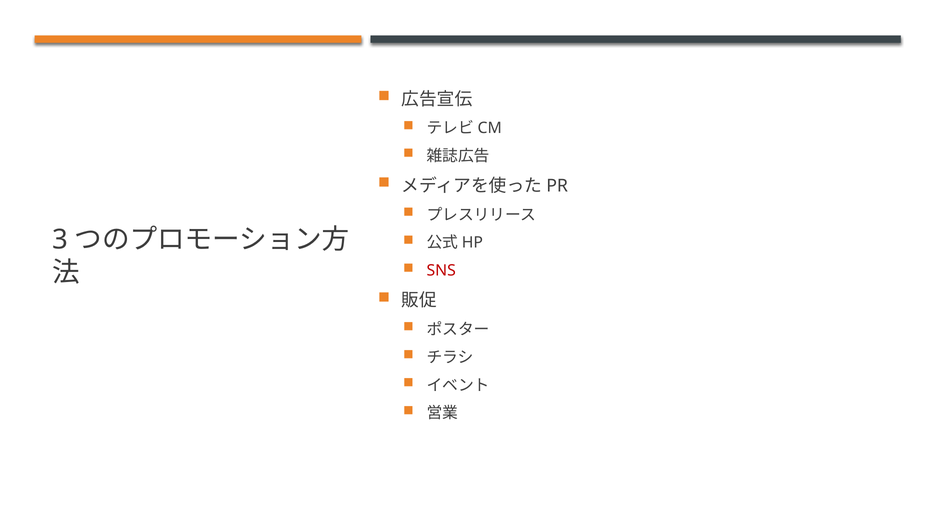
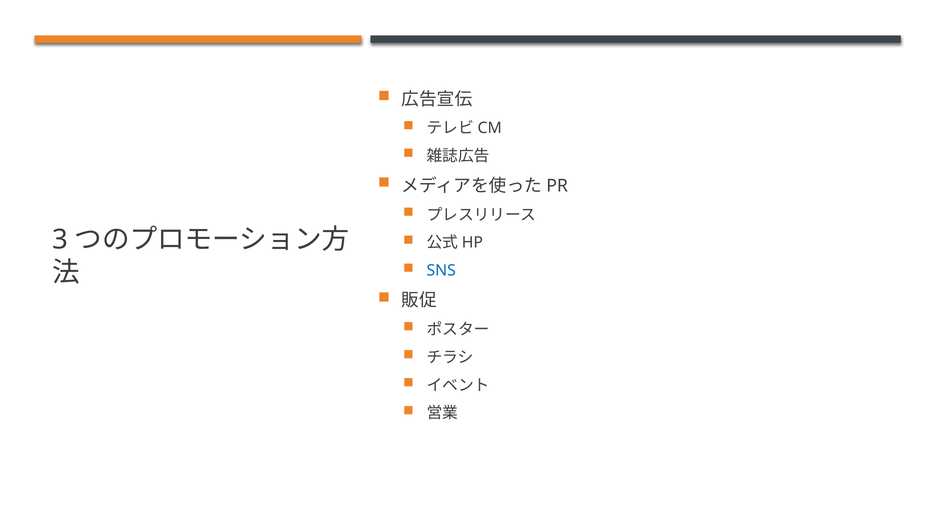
SNS colour: red -> blue (441, 271)
